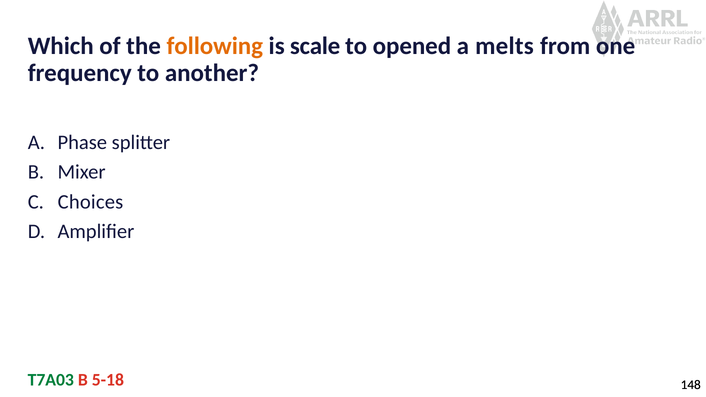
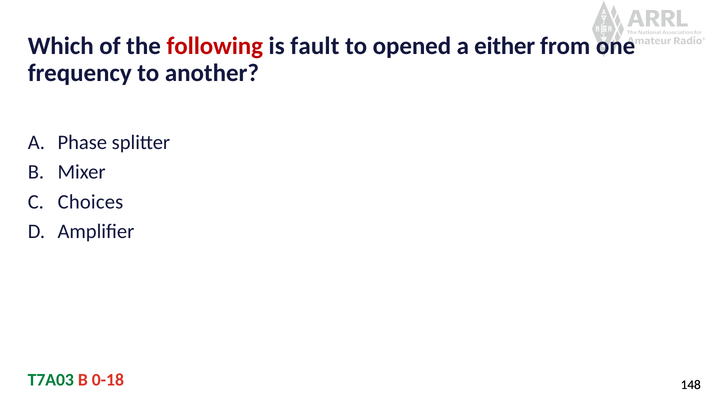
following colour: orange -> red (215, 46)
scale: scale -> fault (315, 46)
melts: melts -> either (505, 46)
5-18: 5-18 -> 0-18 (108, 380)
